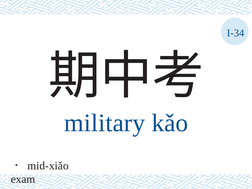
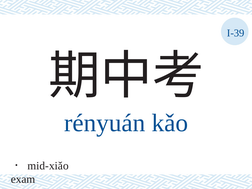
I-34: I-34 -> I-39 (236, 33)
military: military -> rényuán (105, 123)
